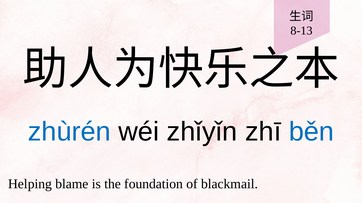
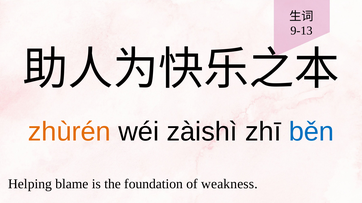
8-13: 8-13 -> 9-13 (301, 31)
zhùrén colour: blue -> orange (69, 132)
zhǐyǐn: zhǐyǐn -> zàishì (202, 132)
blackmail: blackmail -> weakness (229, 185)
